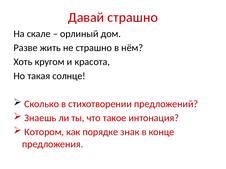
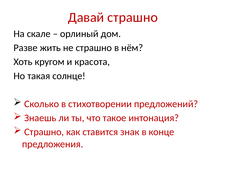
Котором: Котором -> Страшно (44, 132)
порядке: порядке -> ставится (100, 132)
